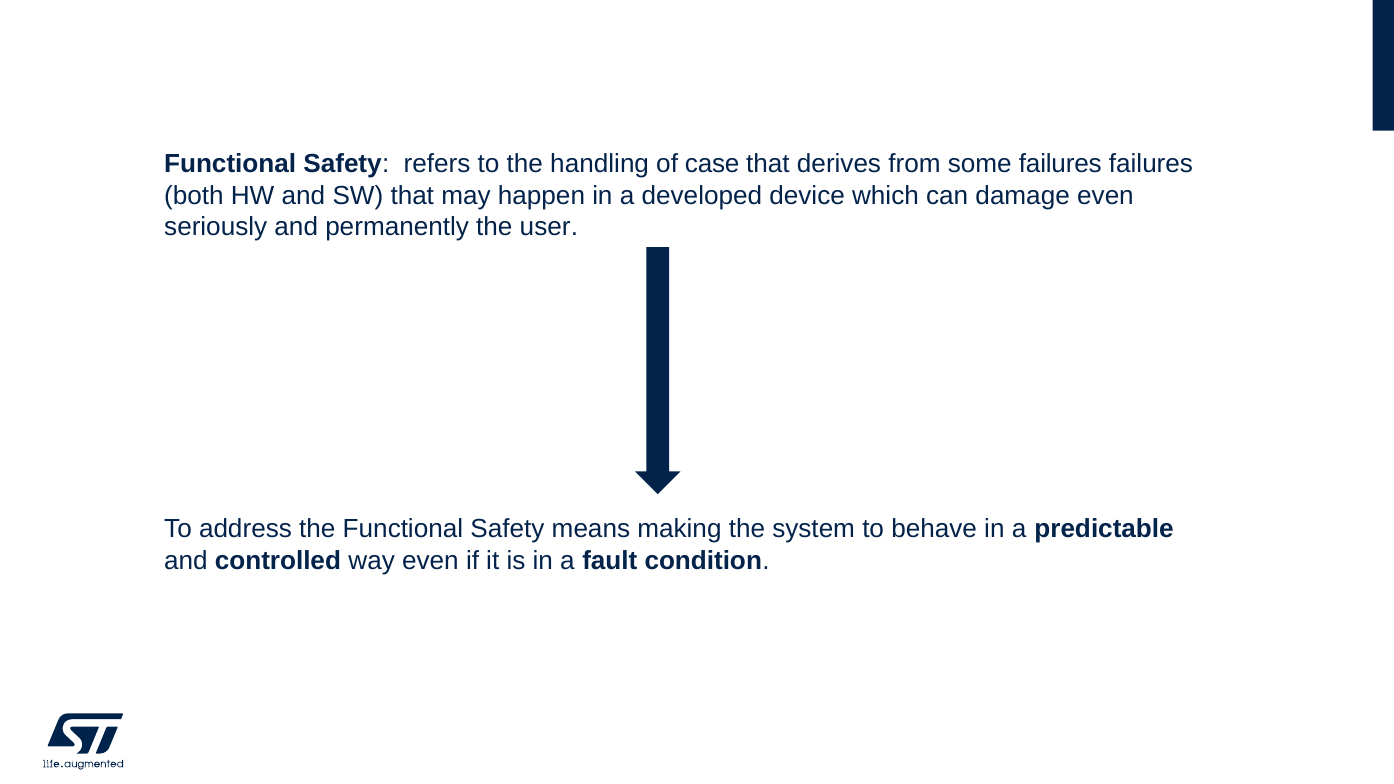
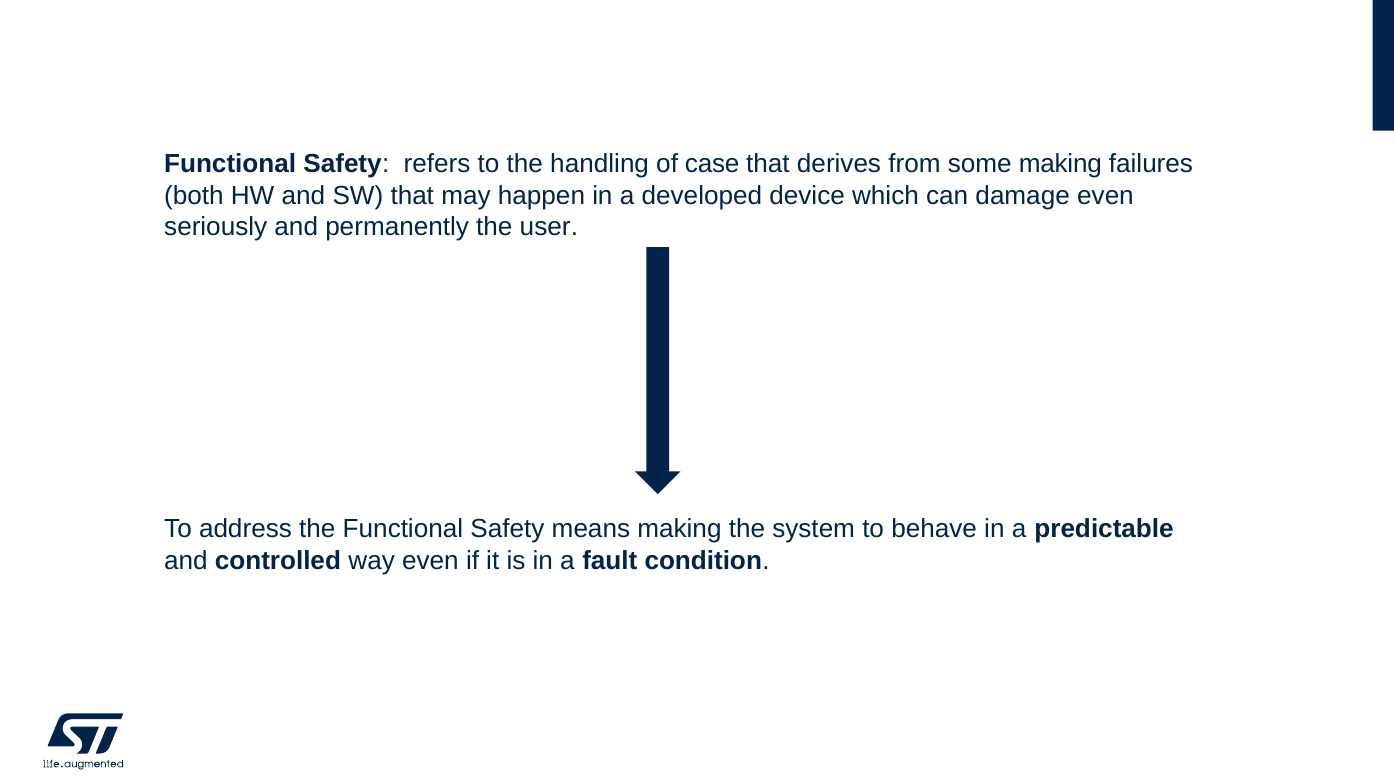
some failures: failures -> making (1060, 164)
